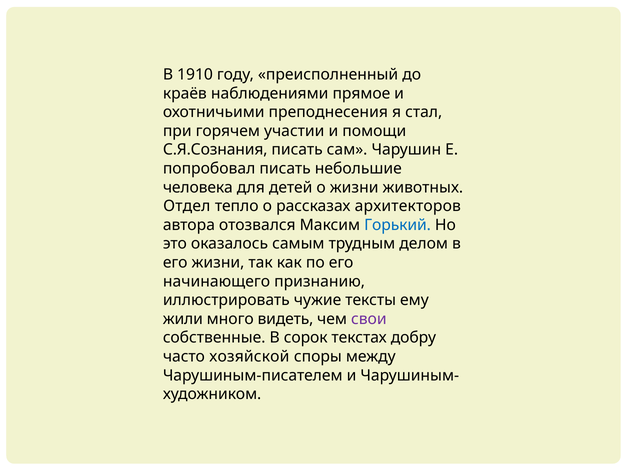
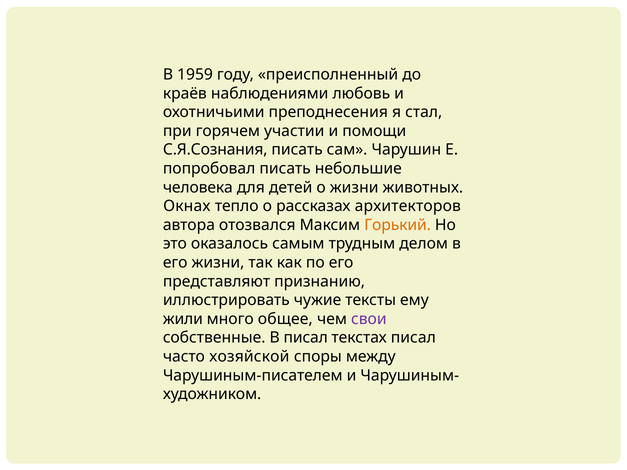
1910: 1910 -> 1959 (195, 75)
прямое: прямое -> любовь (361, 93)
Отдел: Отдел -> Окнах (187, 206)
Горький colour: blue -> orange (398, 225)
начинающего: начинающего -> представляют (217, 281)
видеть: видеть -> общее (285, 319)
В сорок: сорок -> писал (306, 338)
текстах добру: добру -> писал (413, 338)
